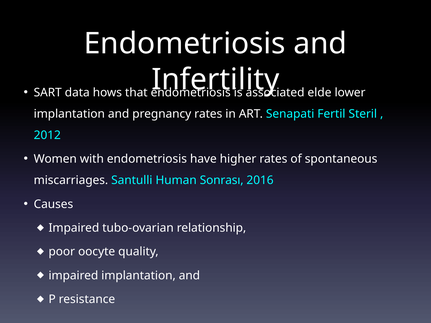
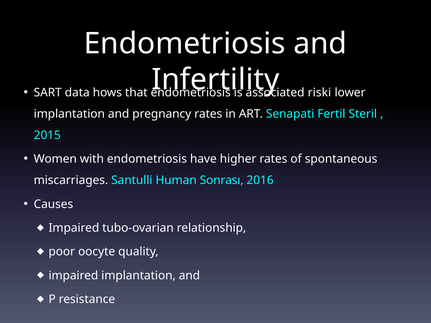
elde: elde -> riski (319, 93)
2012: 2012 -> 2015 (47, 135)
